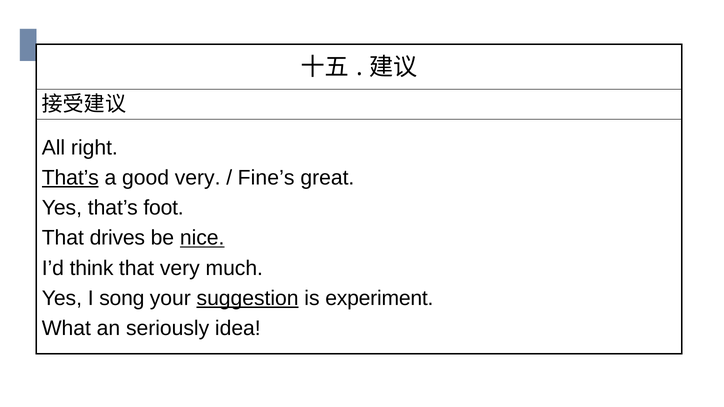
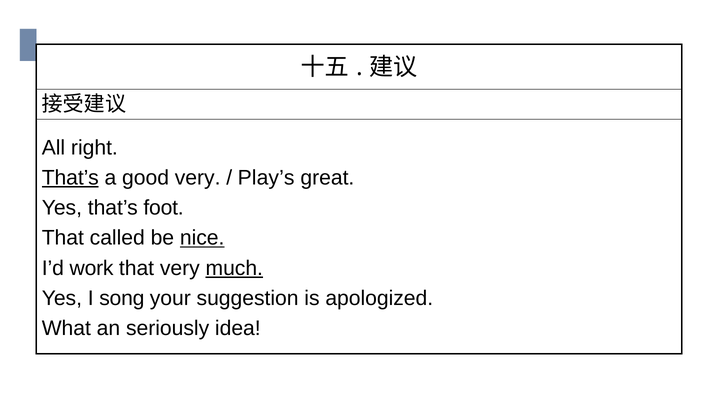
Fine’s: Fine’s -> Play’s (266, 178)
drives: drives -> called (117, 238)
think: think -> work (92, 268)
much underline: none -> present (234, 268)
suggestion underline: present -> none (248, 298)
experiment: experiment -> apologized (379, 298)
